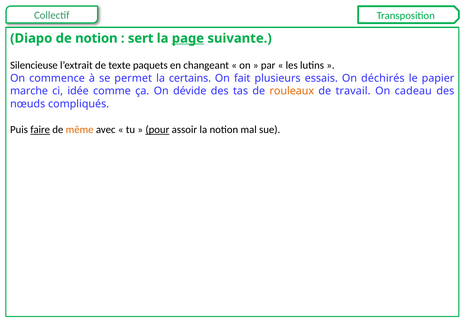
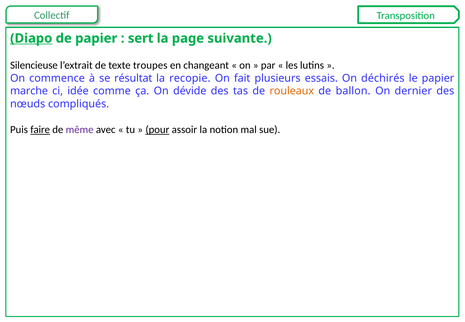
Diapo underline: none -> present (31, 38)
de notion: notion -> papier (96, 38)
page underline: present -> none (188, 38)
paquets: paquets -> troupes (150, 65)
permet: permet -> résultat (133, 78)
certains: certains -> recopie (190, 78)
travail: travail -> ballon (353, 91)
cadeau: cadeau -> dernier (413, 91)
même colour: orange -> purple (80, 130)
